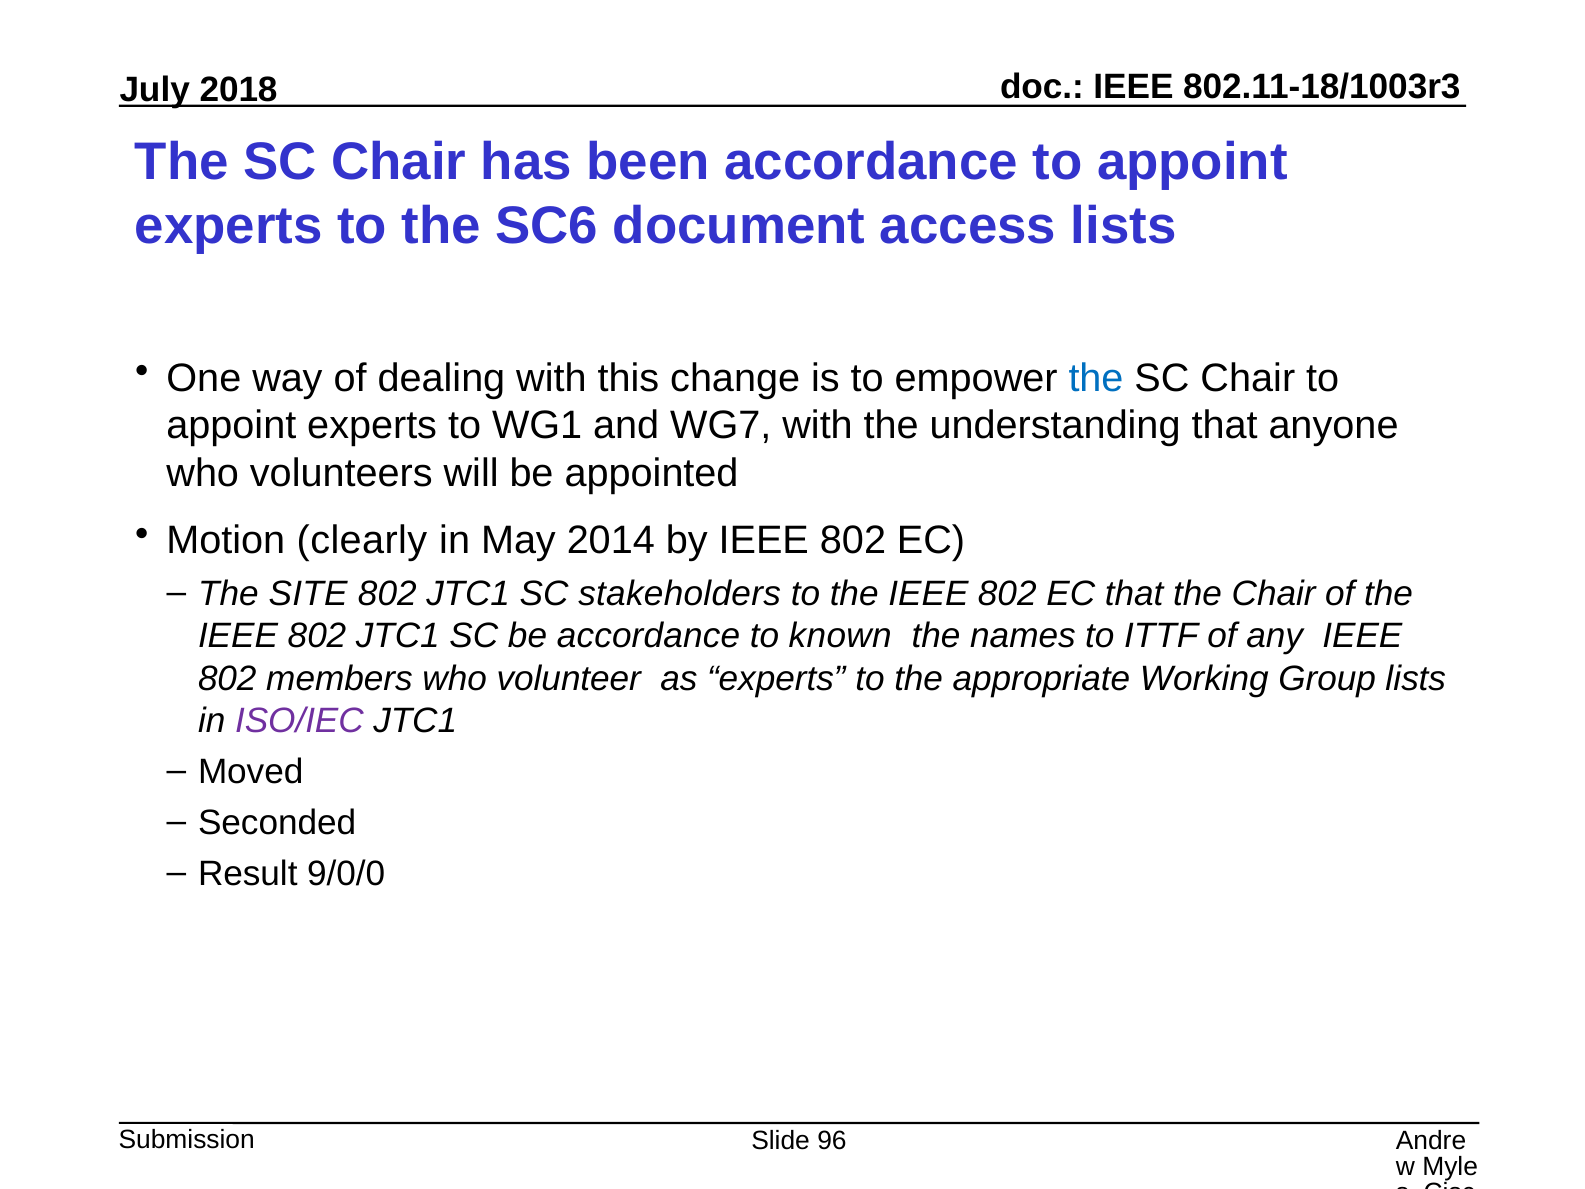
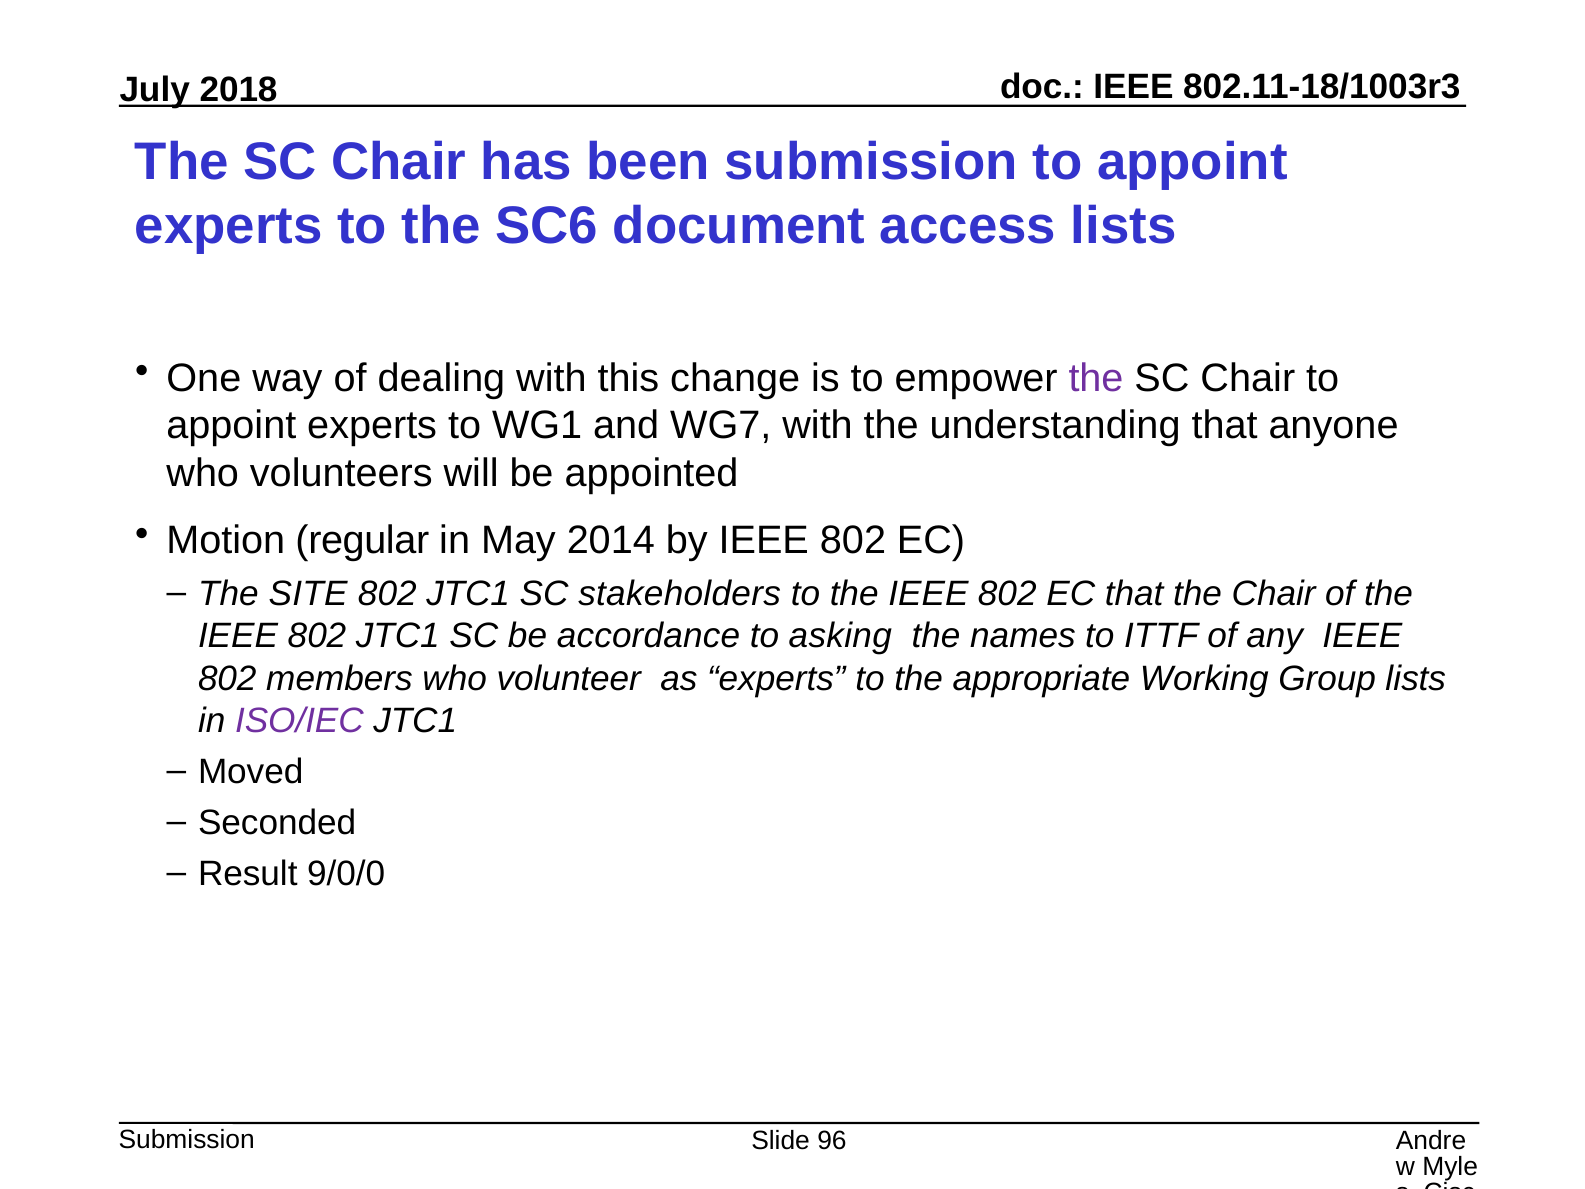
been accordance: accordance -> submission (871, 162)
the colour: blue -> purple (1096, 378)
clearly: clearly -> regular (362, 540)
known: known -> asking (840, 636)
